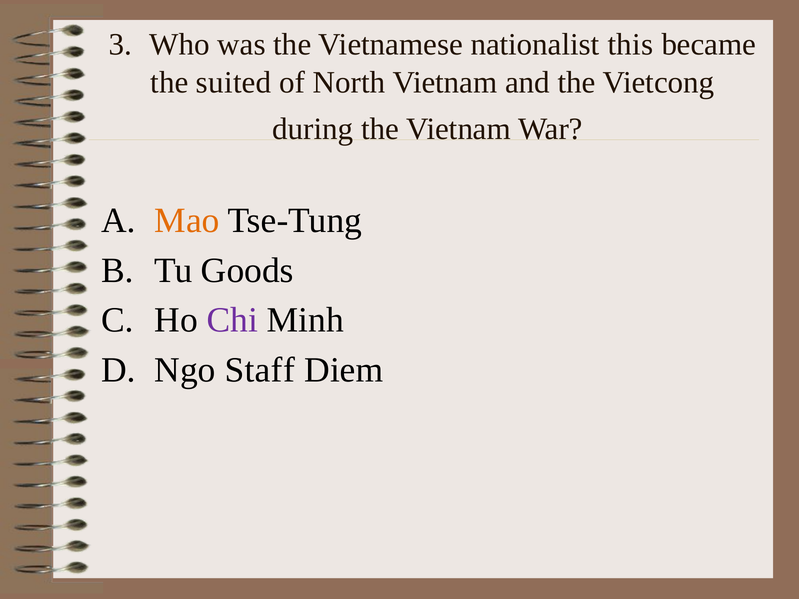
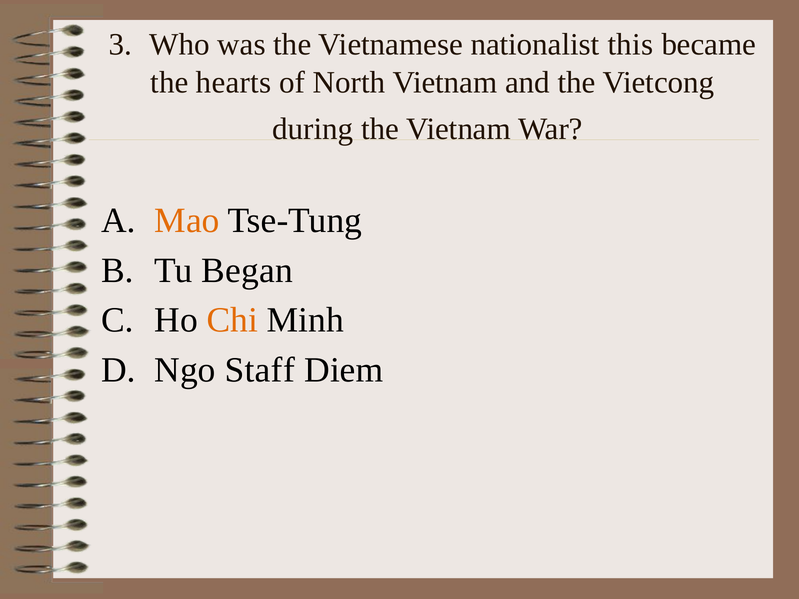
suited: suited -> hearts (234, 83)
Goods: Goods -> Began (247, 271)
Chi colour: purple -> orange (232, 320)
